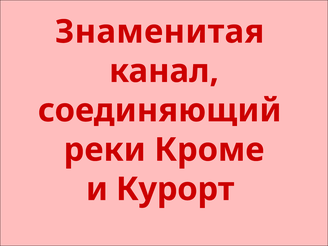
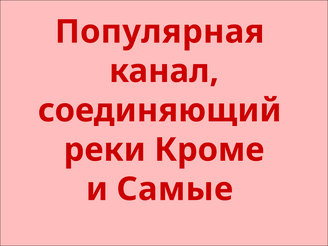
Знаменитая: Знаменитая -> Популярная (160, 32)
Курорт: Курорт -> Самые (175, 189)
